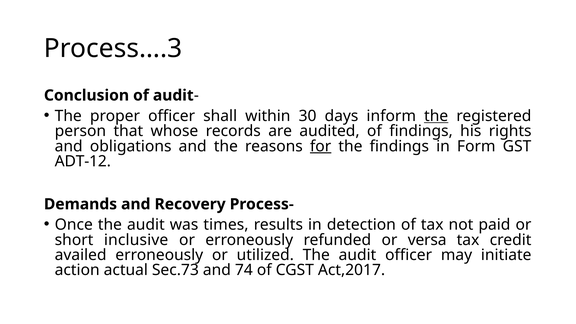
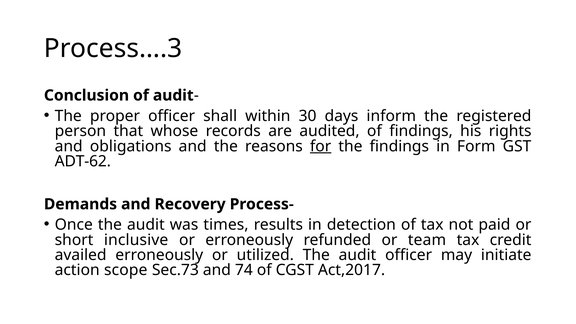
the underline: present -> none (436, 116)
ADT-12: ADT-12 -> ADT-62 (83, 161)
versa: versa -> team (427, 240)
actual: actual -> scope (126, 270)
